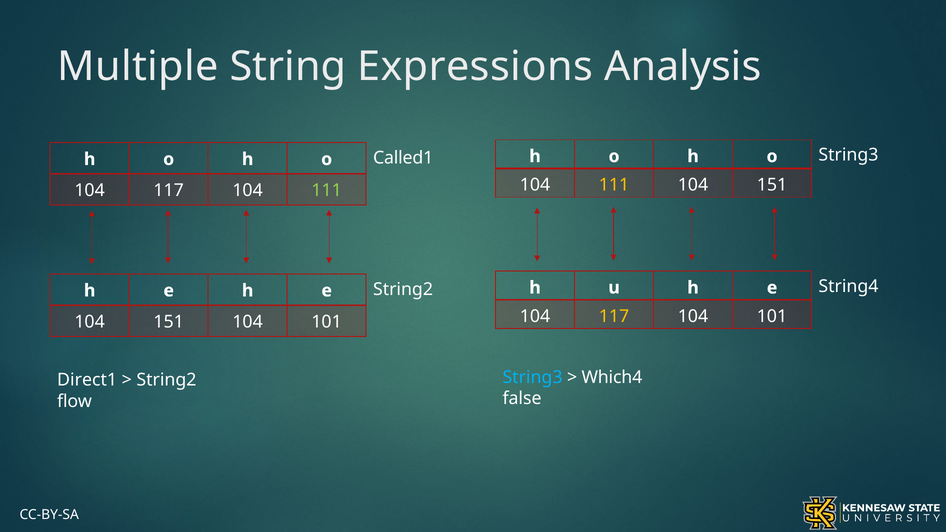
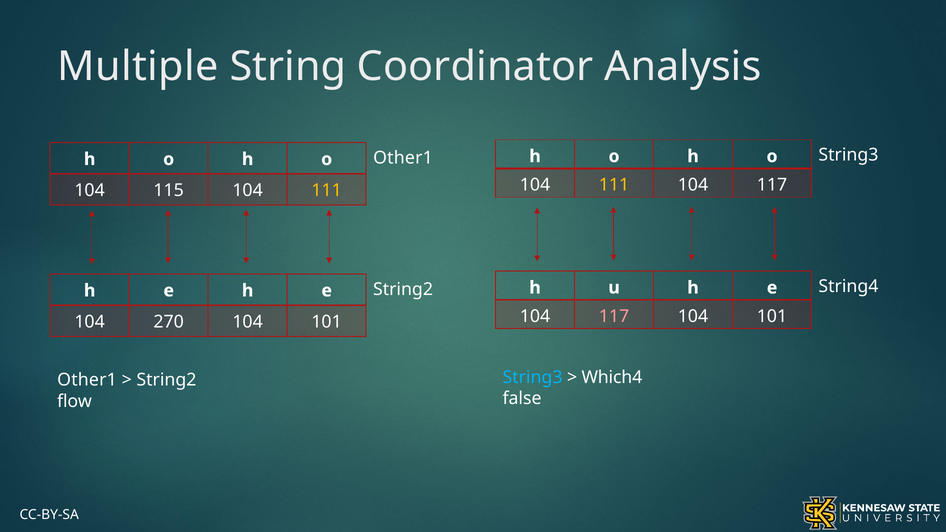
Expressions: Expressions -> Coordinator (475, 66)
Called1: Called1 -> Other1 (403, 158)
151: 151 -> 117 (772, 185)
117: 117 -> 115 (169, 191)
111 colour: light green -> yellow (327, 191)
117 colour: yellow -> pink (614, 317)
151: 151 -> 270 (169, 322)
Direct1: Direct1 -> Other1 (87, 380)
